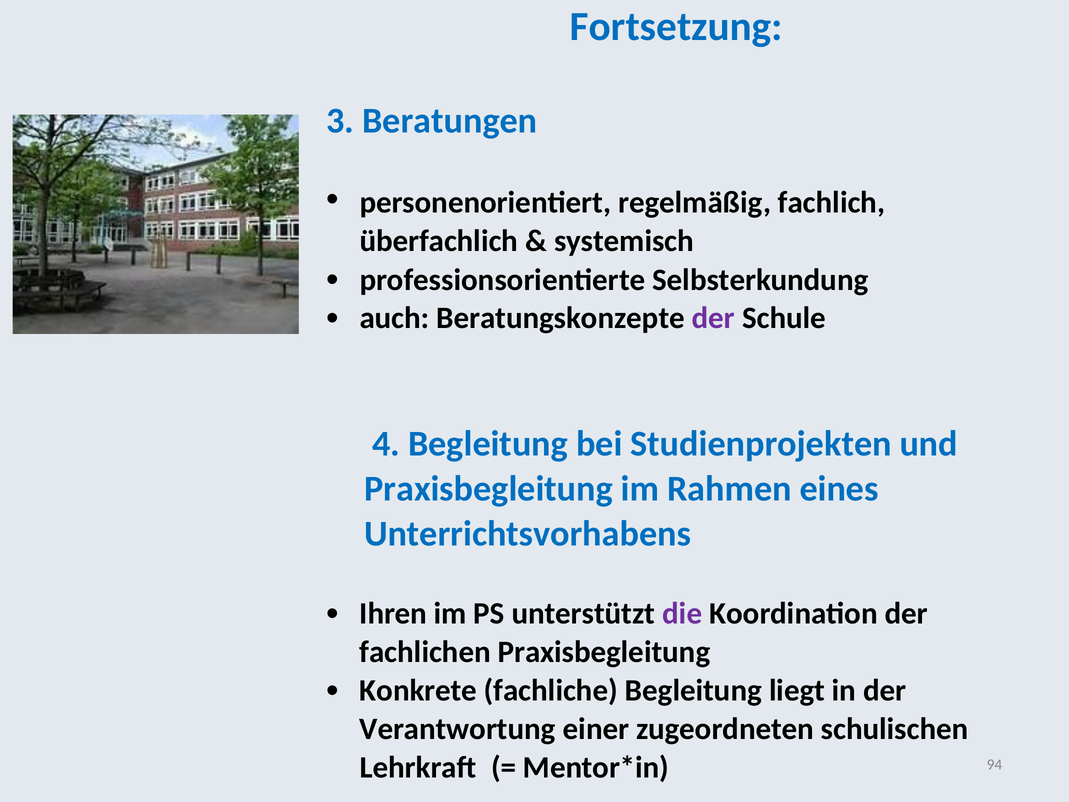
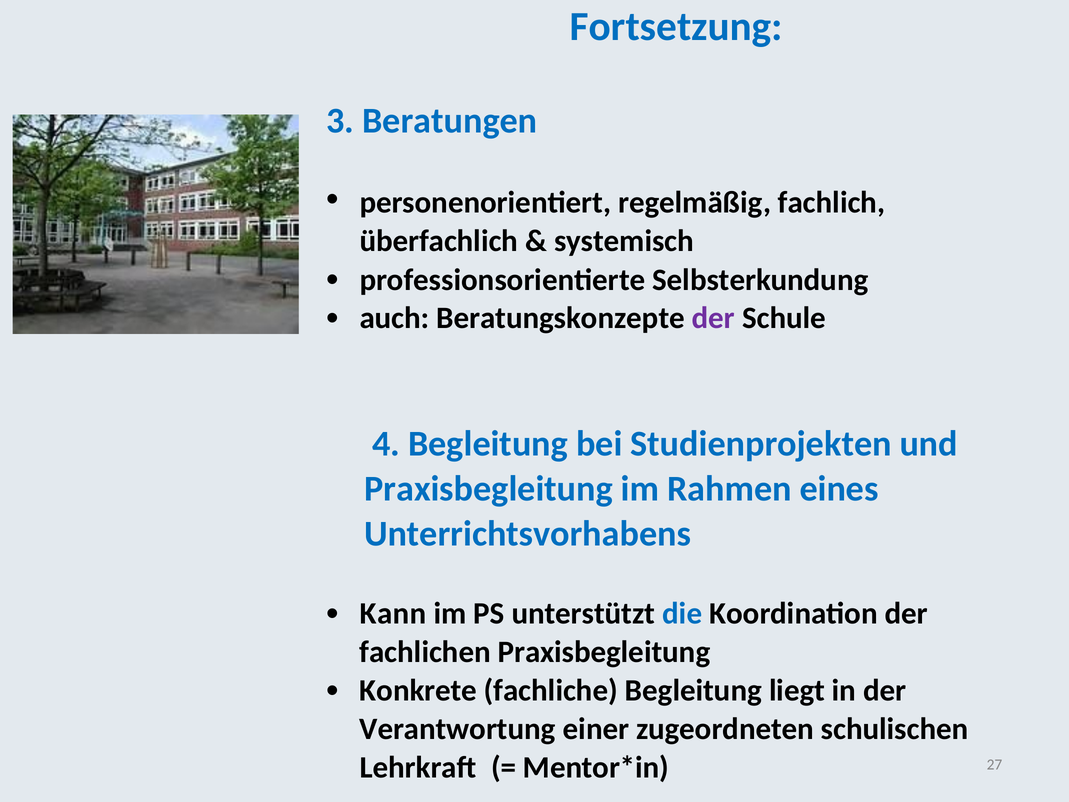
Ihren: Ihren -> Kann (393, 613)
die colour: purple -> blue (682, 613)
94: 94 -> 27 (994, 764)
